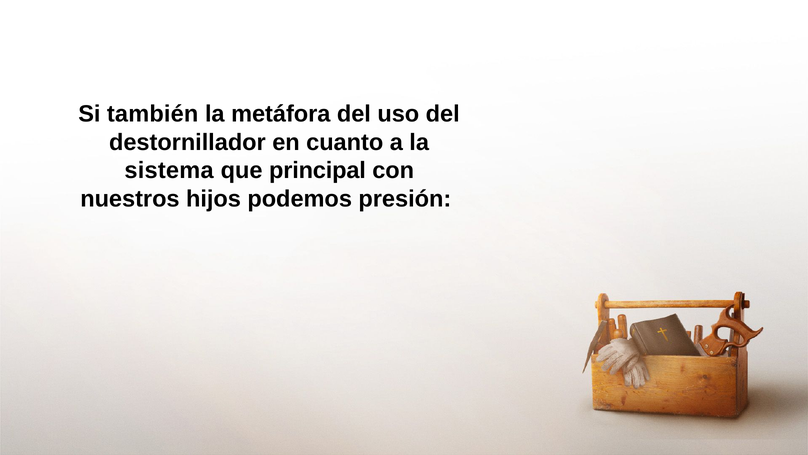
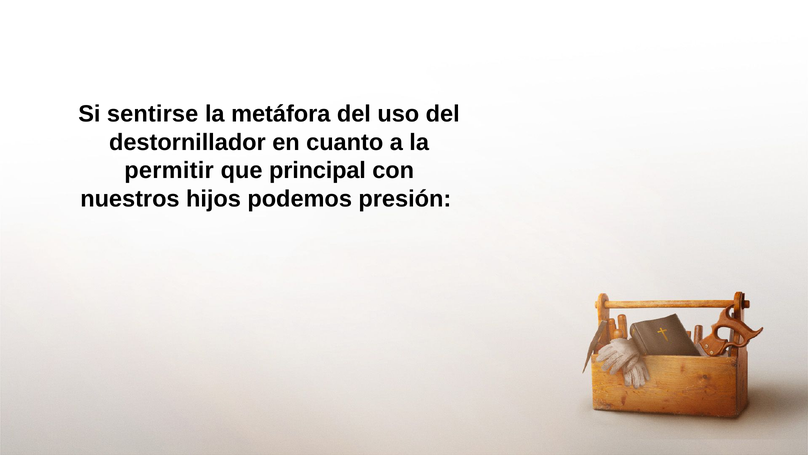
también: también -> sentirse (153, 114)
sistema: sistema -> permitir (169, 170)
